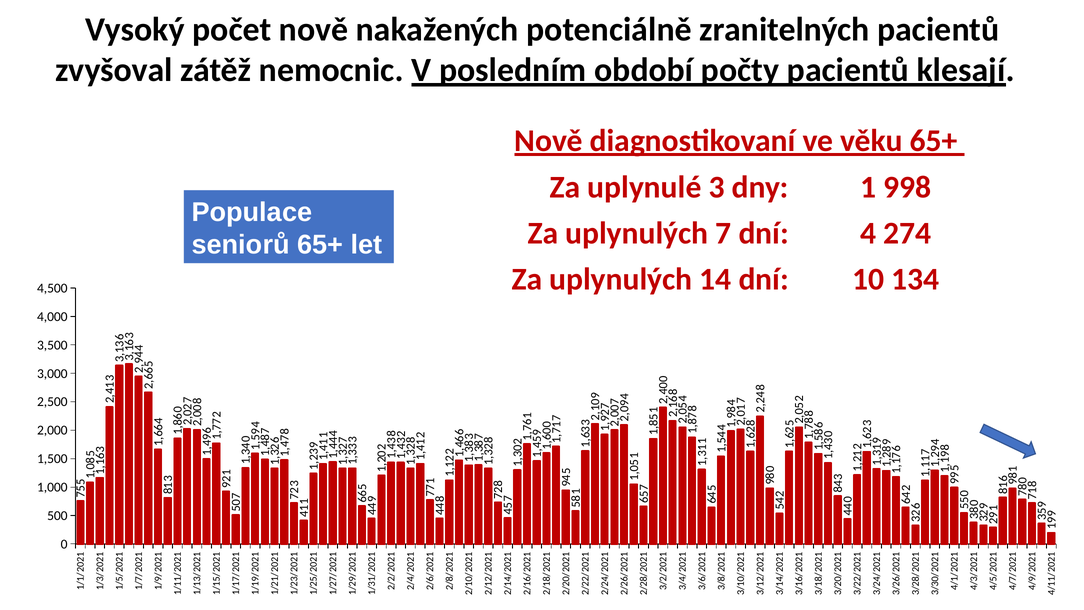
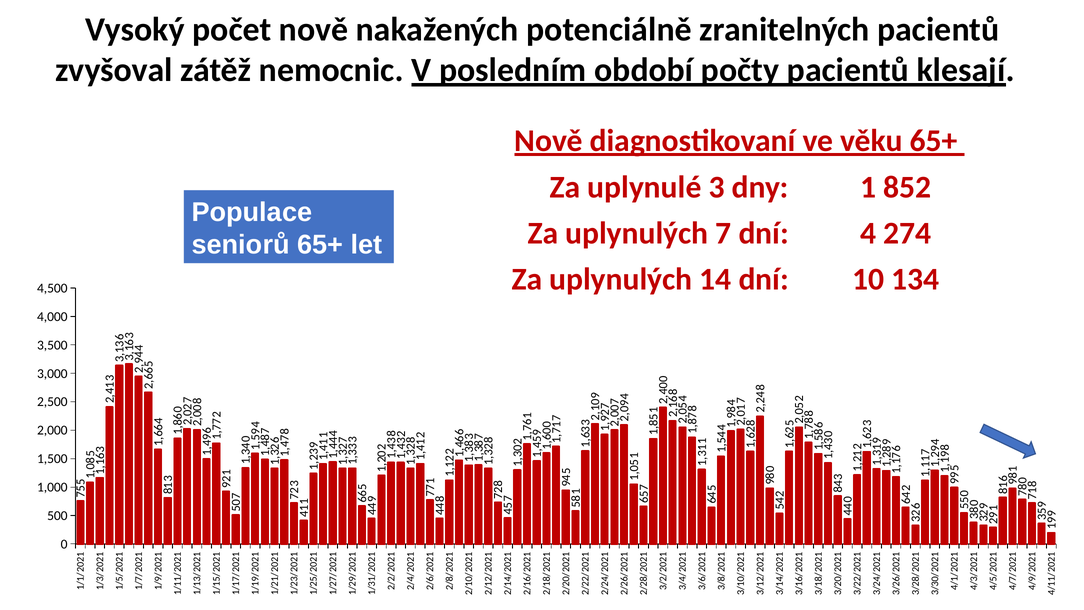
998: 998 -> 852 (907, 187)
